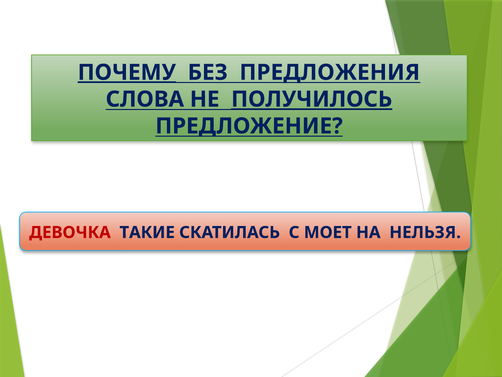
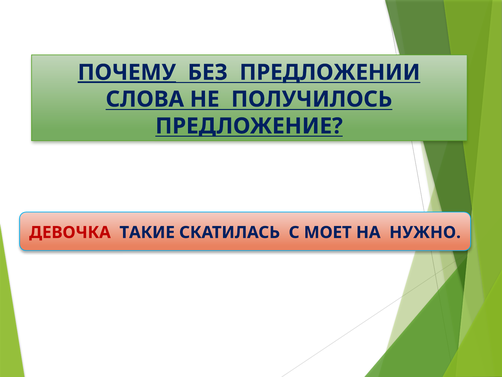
ПРЕДЛОЖЕНИЯ: ПРЕДЛОЖЕНИЯ -> ПРЕДЛОЖЕНИИ (330, 72)
ПОЛУЧИЛОСЬ underline: present -> none (312, 99)
НЕЛЬЗЯ: НЕЛЬЗЯ -> НУЖНО (425, 232)
